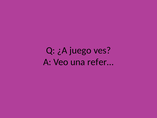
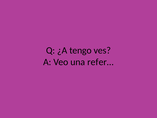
juego: juego -> tengo (80, 50)
